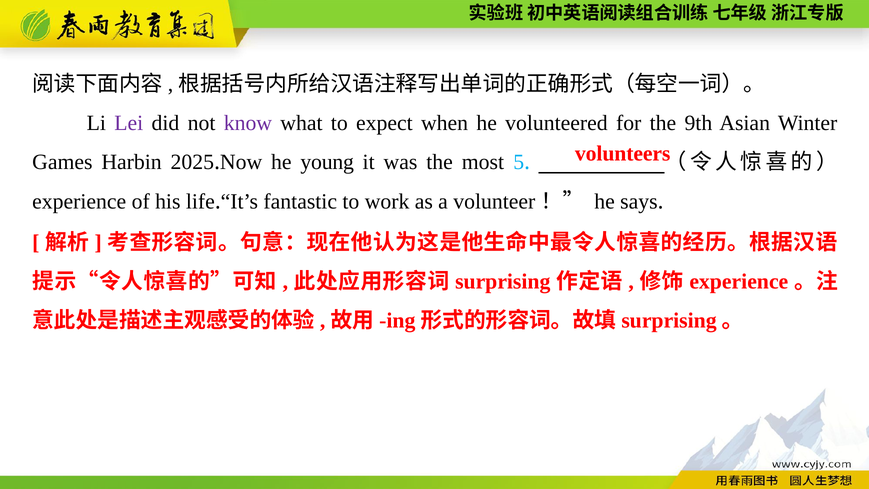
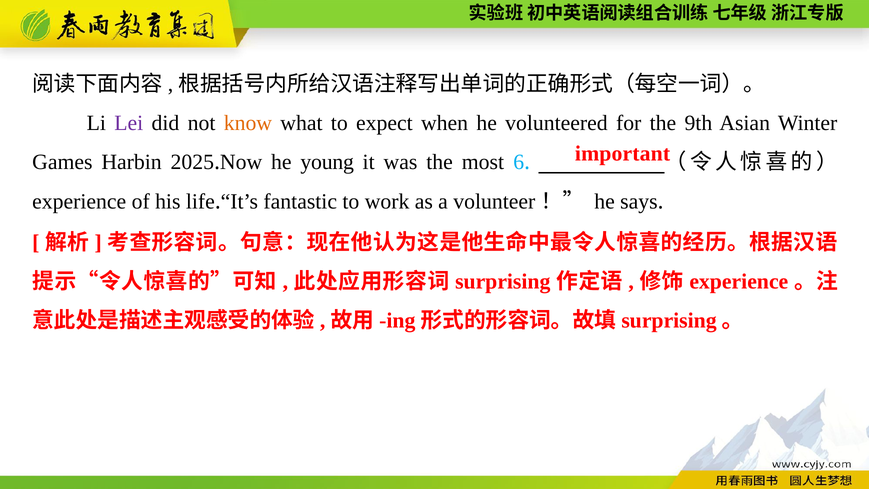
know colour: purple -> orange (248, 123)
volunteers: volunteers -> important (623, 154)
5: 5 -> 6 (519, 162)
